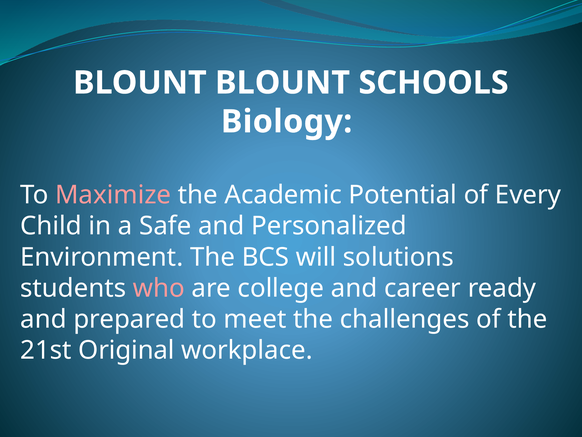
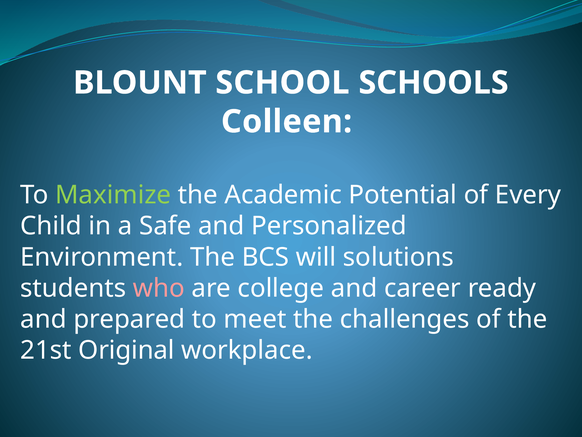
BLOUNT BLOUNT: BLOUNT -> SCHOOL (282, 83)
Biology: Biology -> Colleen (287, 122)
Maximize colour: pink -> light green (113, 195)
